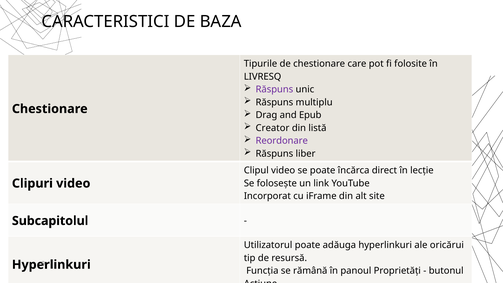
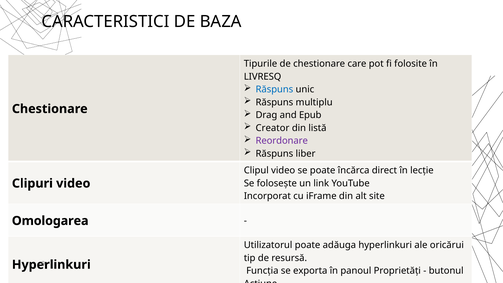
Răspuns colour: purple -> blue (274, 89)
Subcapitolul: Subcapitolul -> Omologarea (50, 221)
rămână: rămână -> exporta (310, 271)
